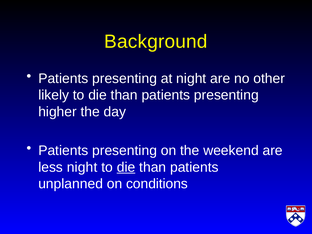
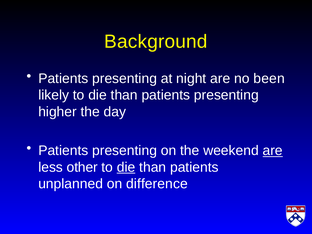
other: other -> been (269, 78)
are underline: none -> present (273, 151)
less night: night -> other (82, 167)
conditions: conditions -> difference (157, 184)
